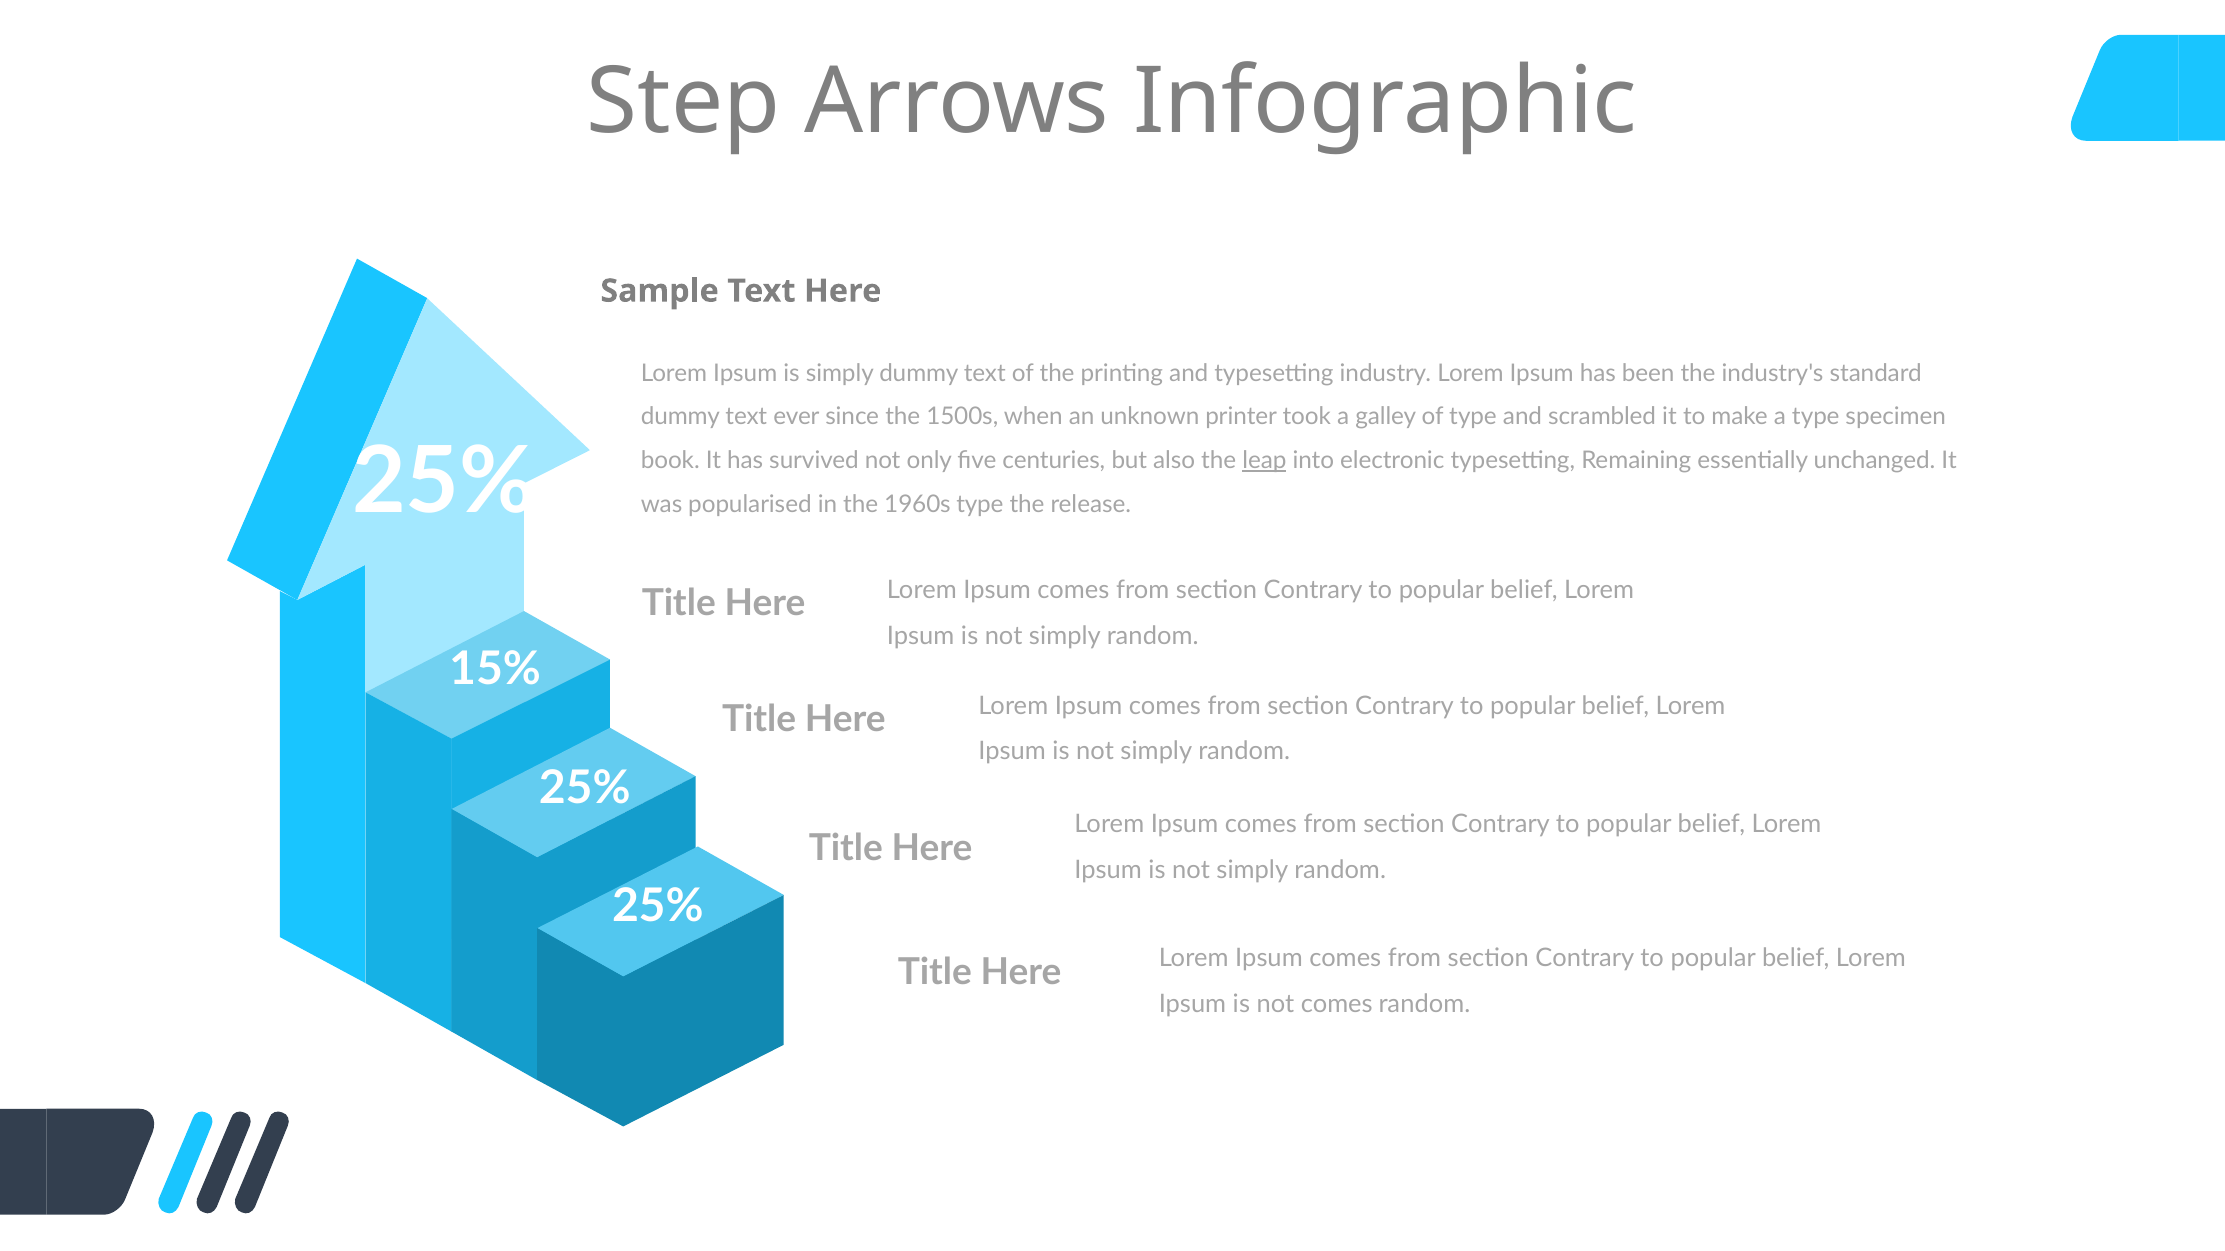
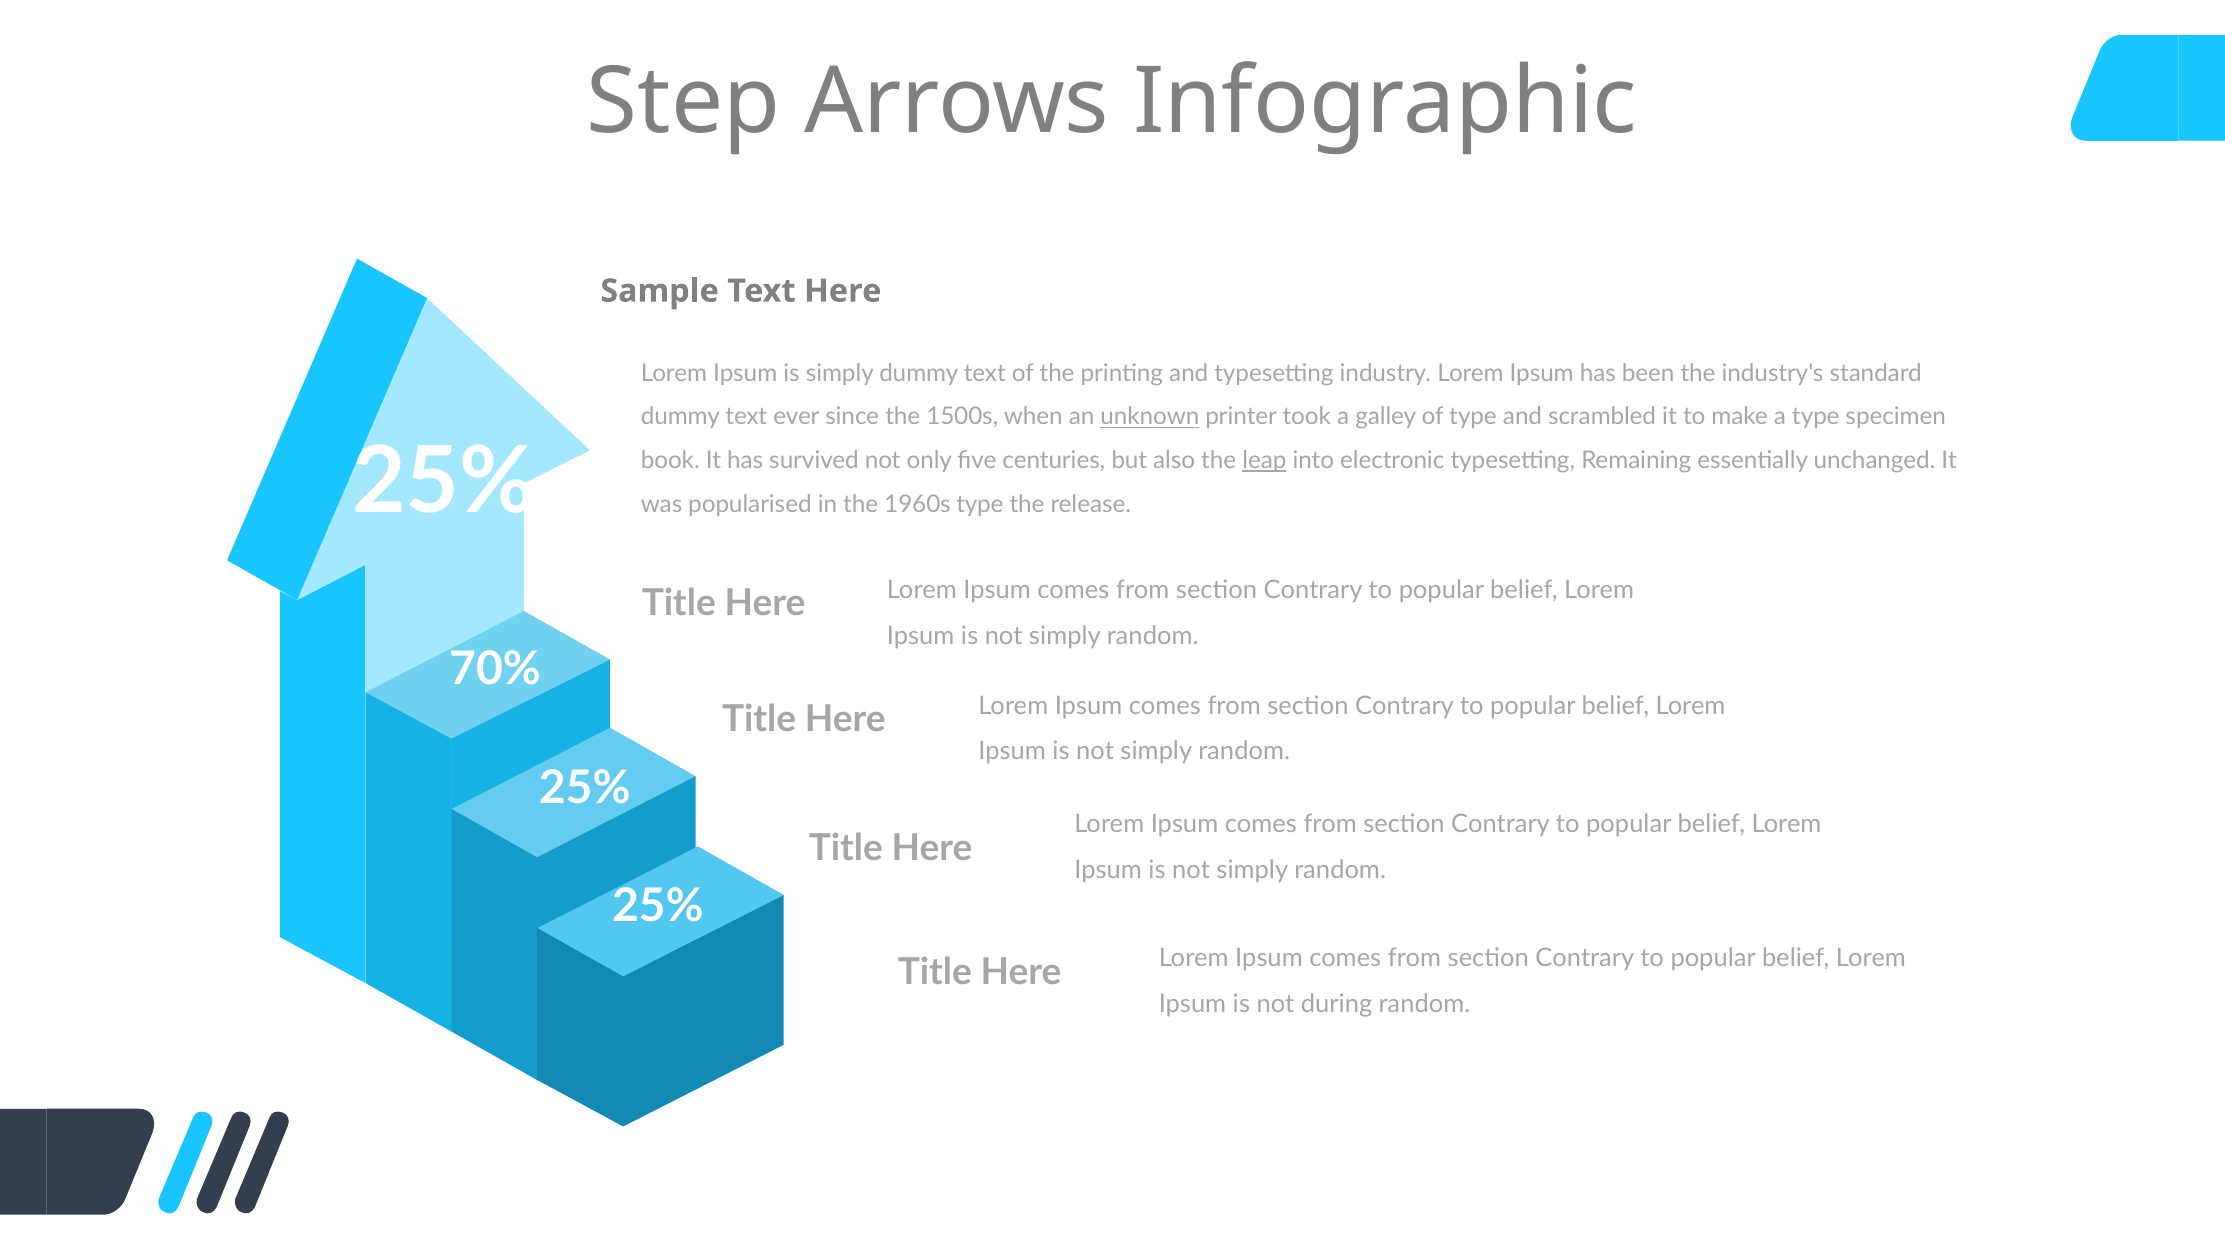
unknown underline: none -> present (1150, 417)
15%: 15% -> 70% (495, 670)
not comes: comes -> during (1337, 1005)
